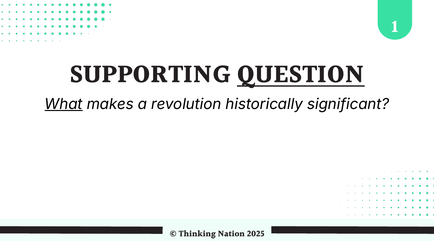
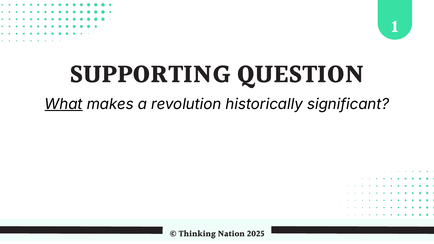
QUESTION underline: present -> none (301, 75)
